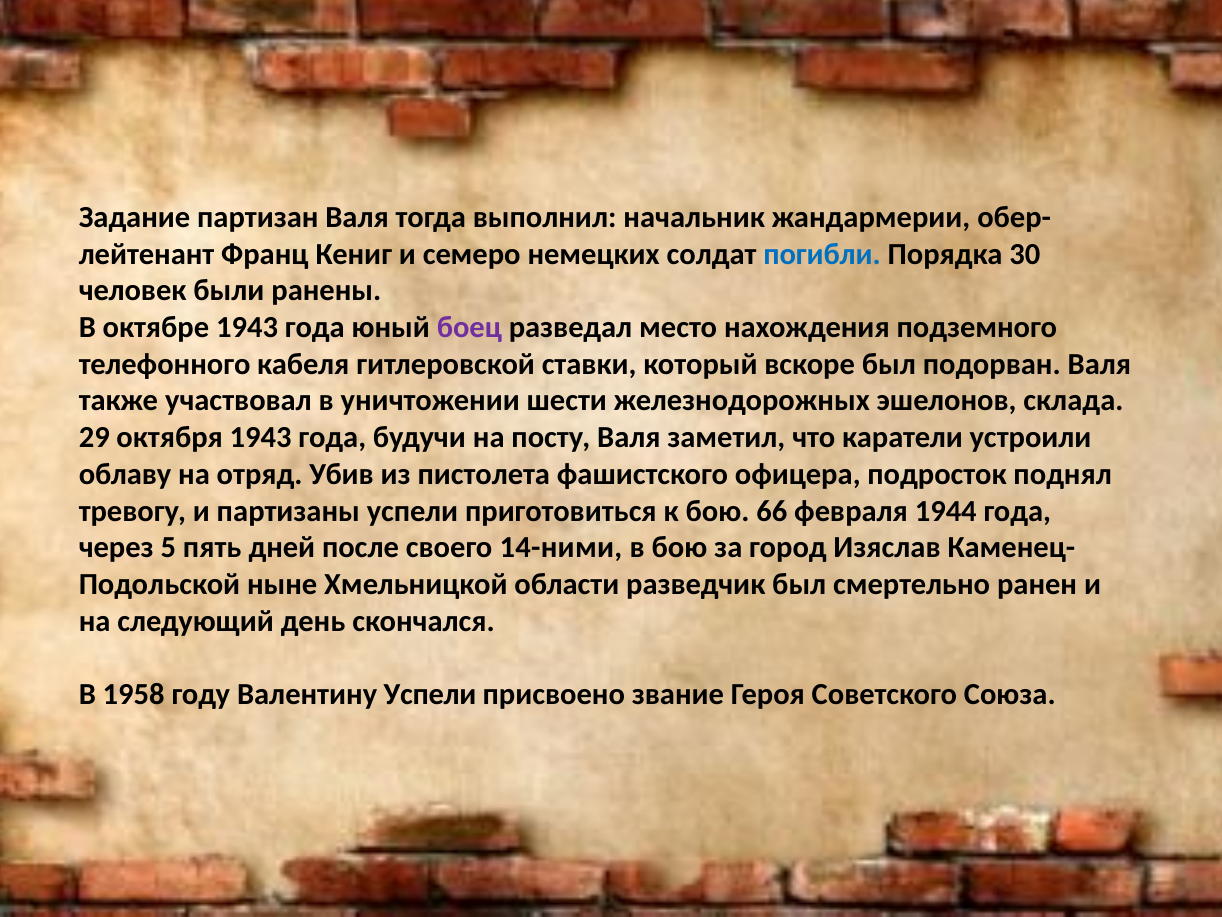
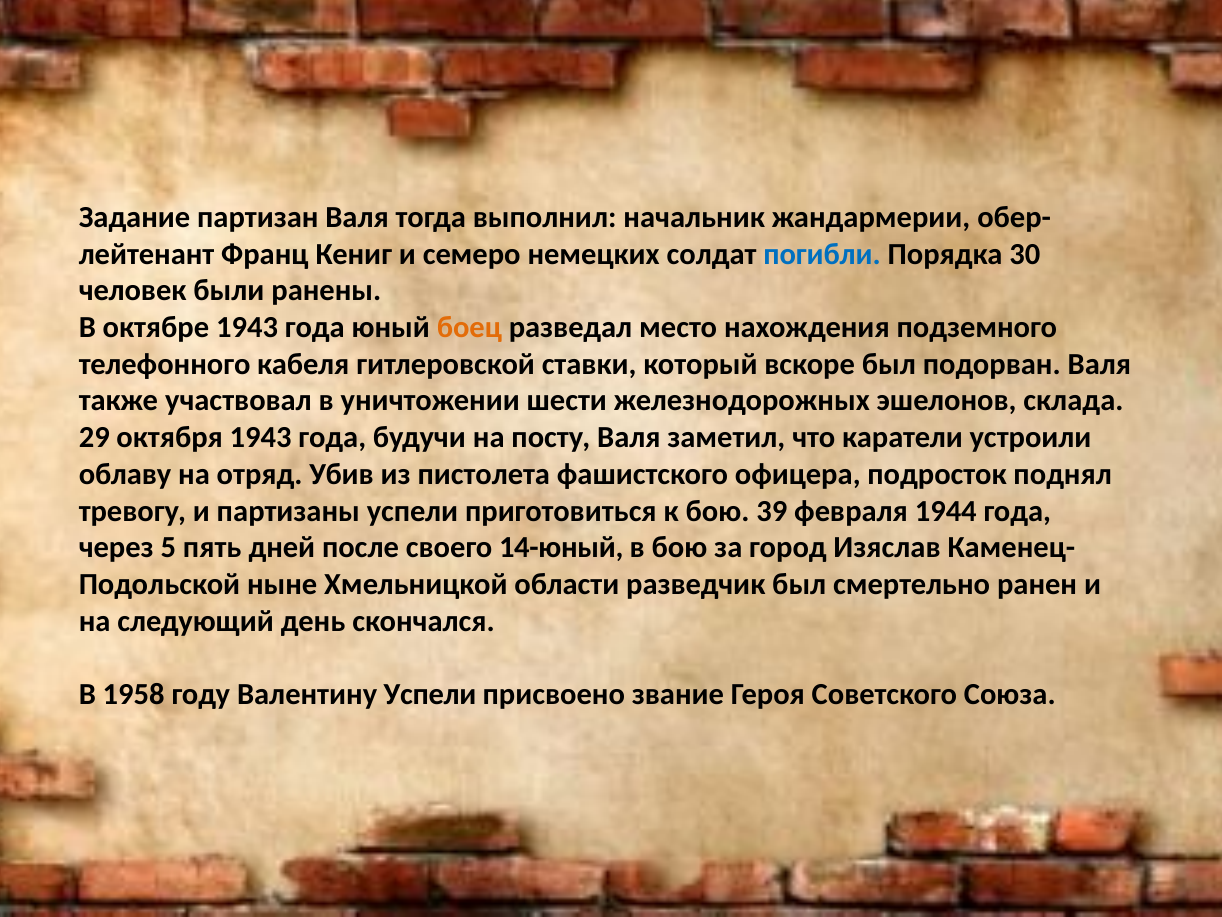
боец colour: purple -> orange (469, 327)
66: 66 -> 39 (772, 511)
14-ними: 14-ними -> 14-юный (561, 547)
